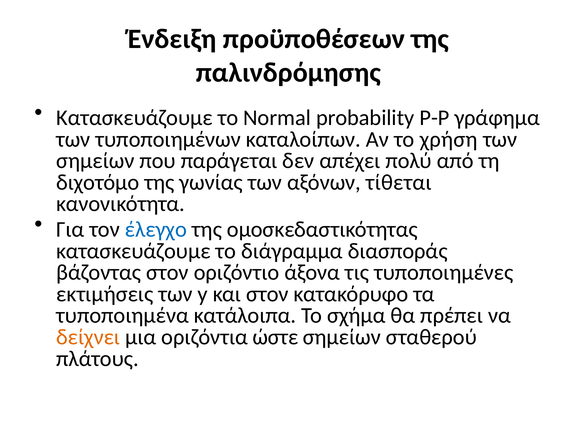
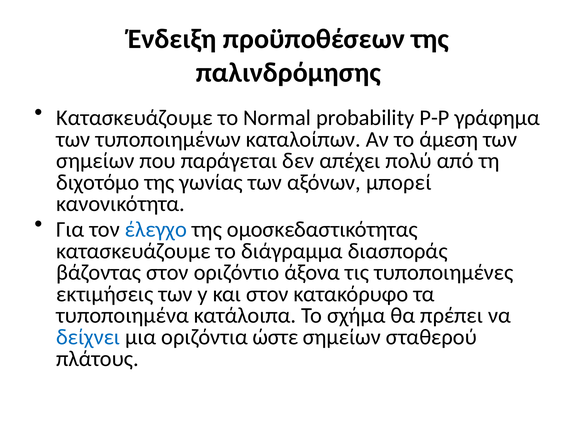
χρήση: χρήση -> άμεση (449, 140)
τίθεται: τίθεται -> μπορεί (399, 183)
δείχνει colour: orange -> blue (88, 338)
